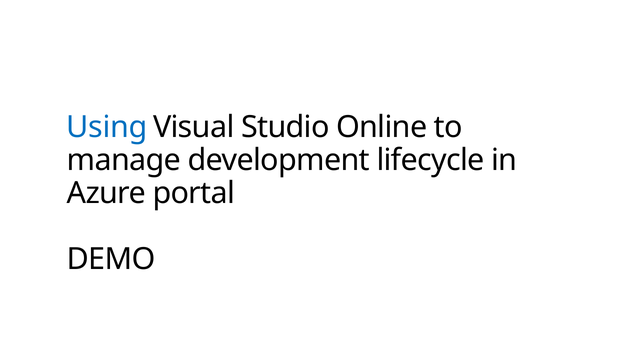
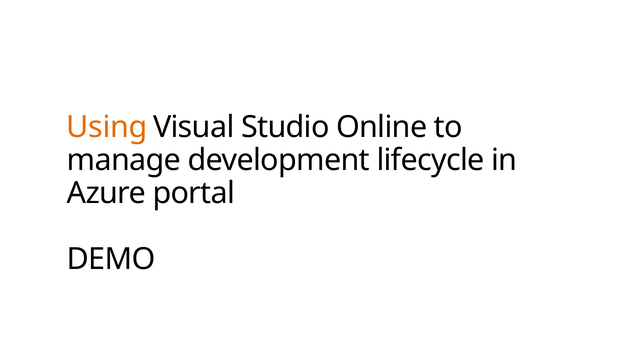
Using colour: blue -> orange (107, 127)
